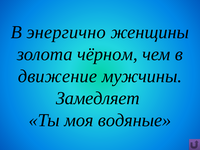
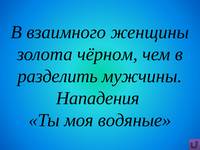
энергично: энергично -> взаимного (66, 32)
движение: движение -> разделить (58, 76)
Замедляет: Замедляет -> Нападения (98, 98)
